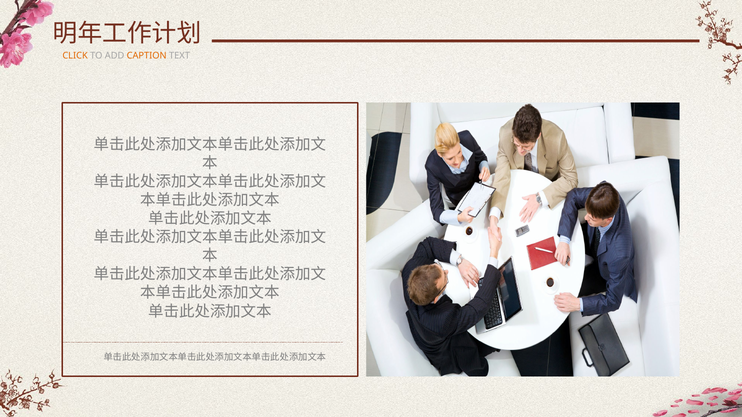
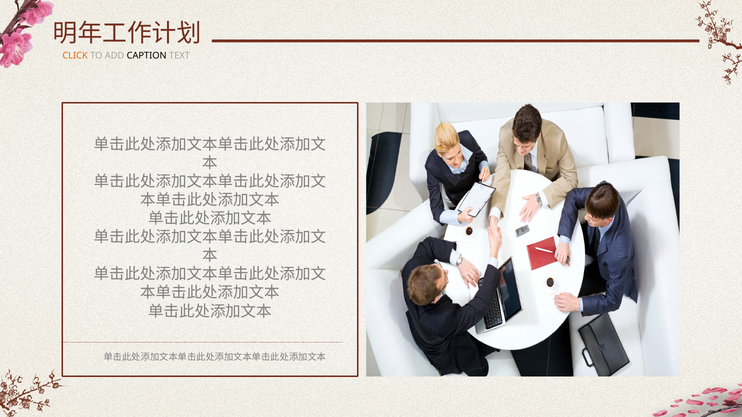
CAPTION colour: orange -> black (147, 56)
